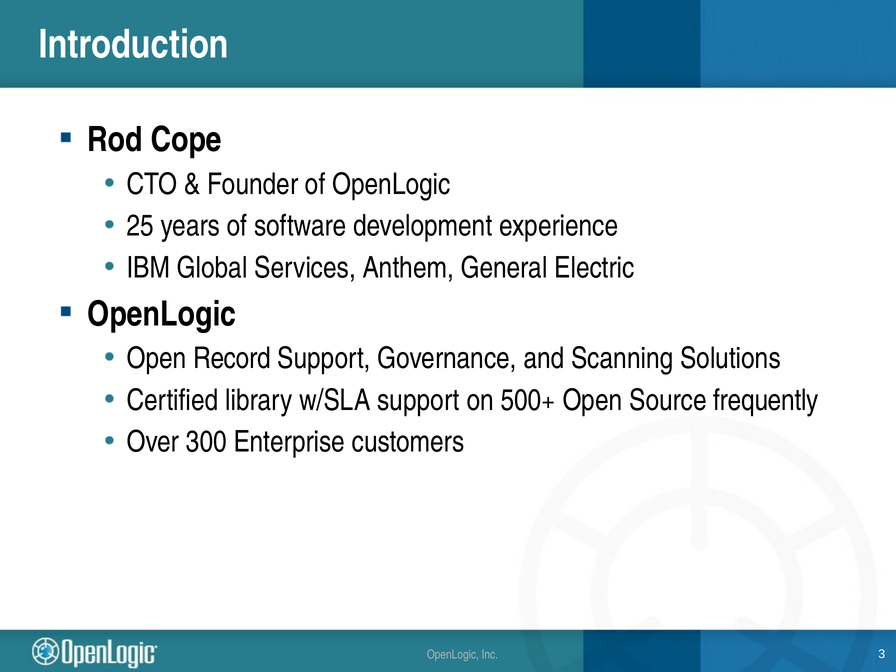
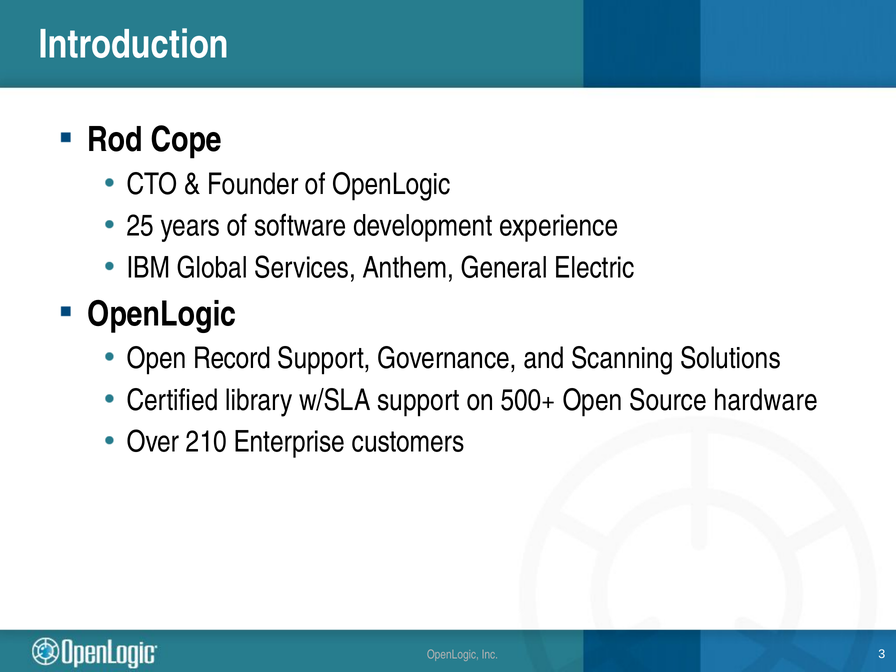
frequently: frequently -> hardware (766, 400)
300: 300 -> 210 (206, 442)
